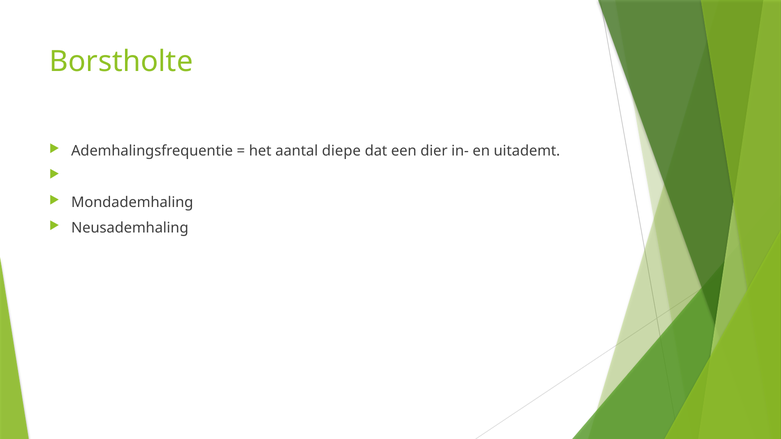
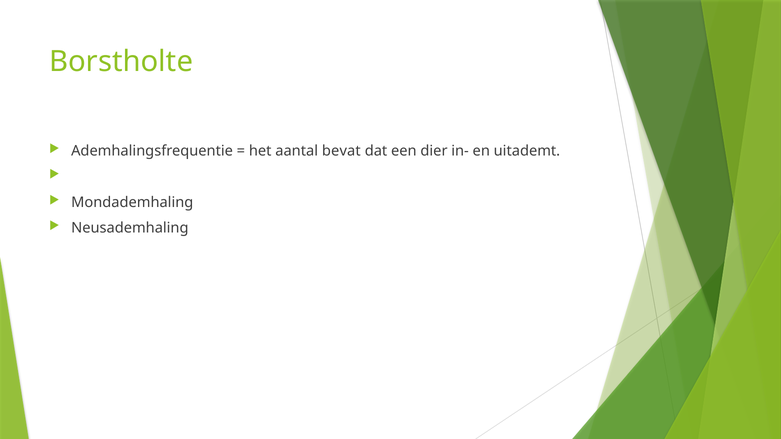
diepe: diepe -> bevat (341, 151)
